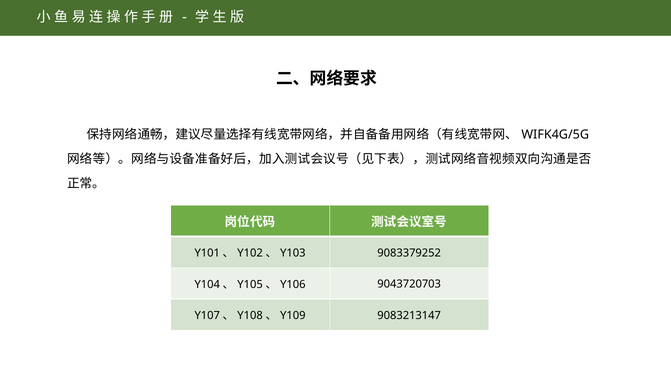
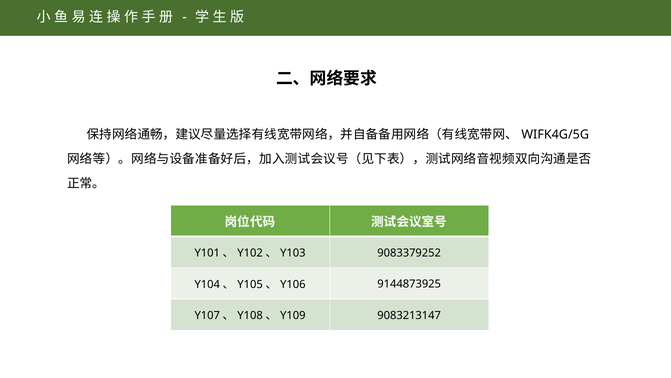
9043720703: 9043720703 -> 9144873925 (409, 284)
